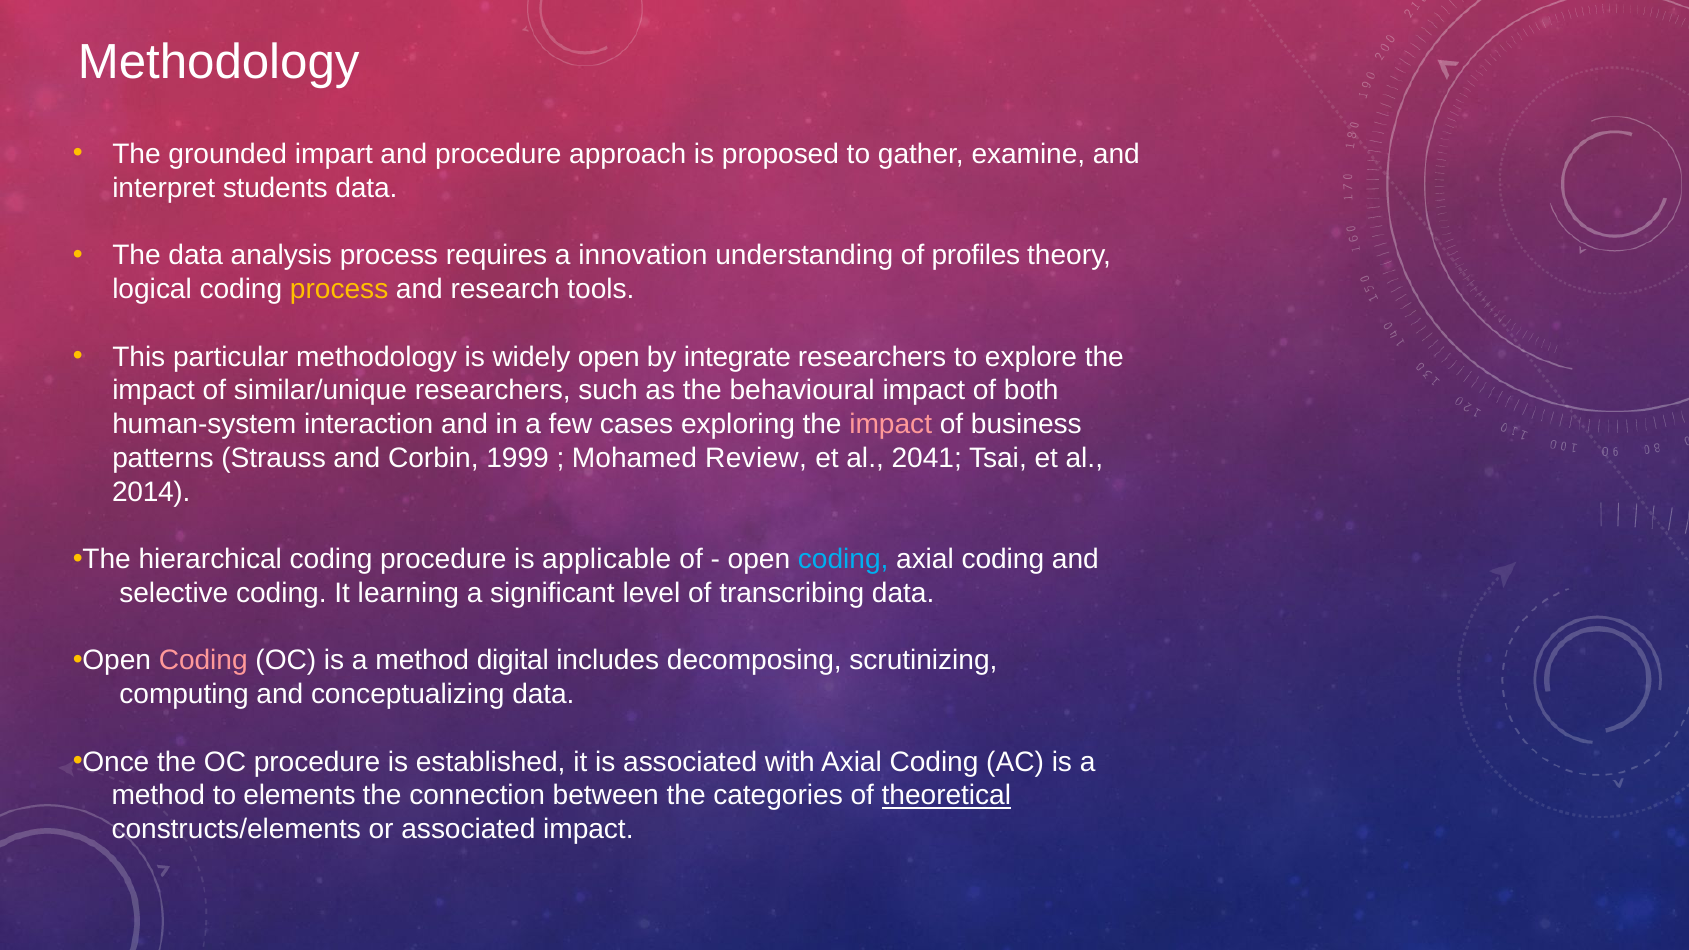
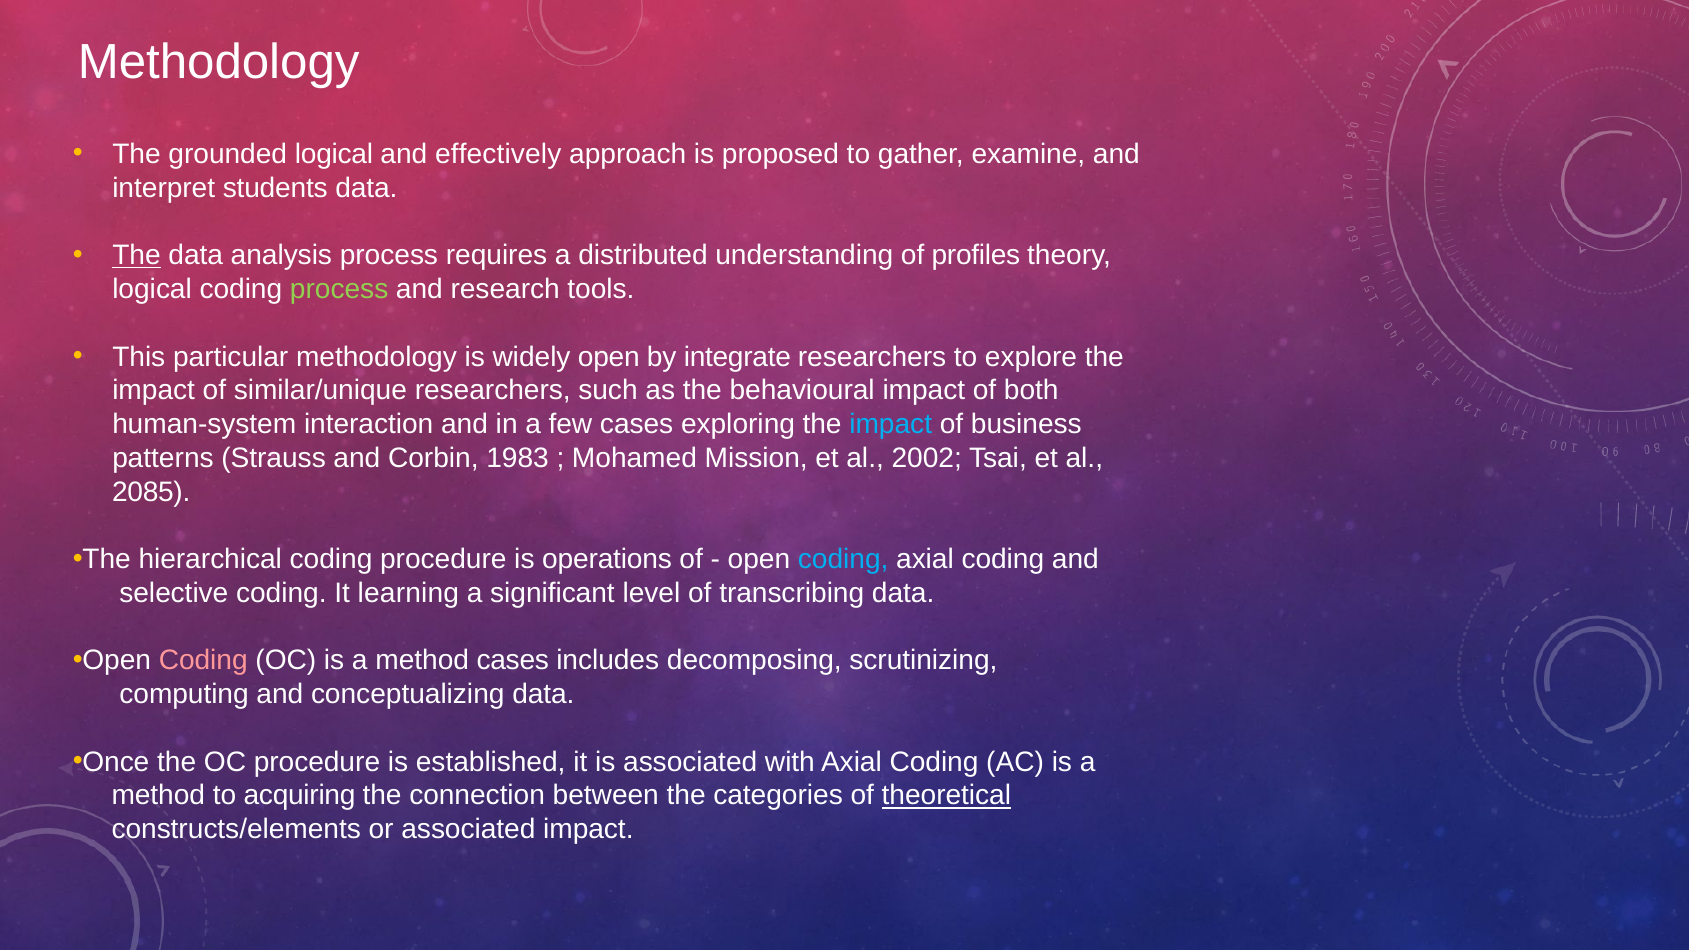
grounded impart: impart -> logical (334, 154)
and procedure: procedure -> effectively (498, 154)
The underline: none -> present (137, 256)
innovation: innovation -> distributed (643, 256)
process colour: yellow -> light green (339, 289)
impact colour: pink -> light blue (891, 424)
1999: 1999 -> 1983 (518, 458)
Review: Review -> Mission (756, 458)
2041: 2041 -> 2002 (927, 458)
2014: 2014 -> 2085 (151, 492)
applicable: applicable -> operations (607, 559)
method digital: digital -> cases (513, 661)
elements: elements -> acquiring (300, 796)
